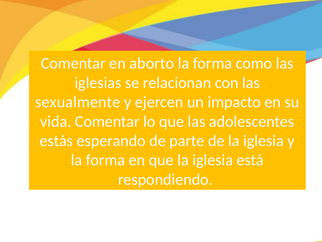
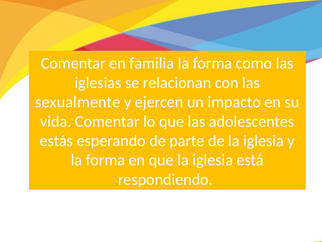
aborto: aborto -> familia (152, 63)
